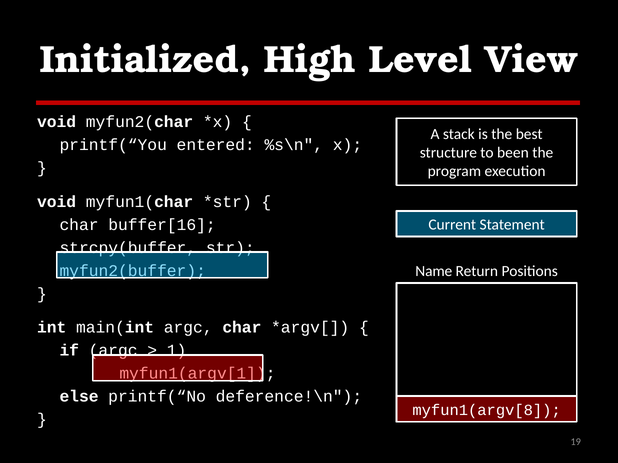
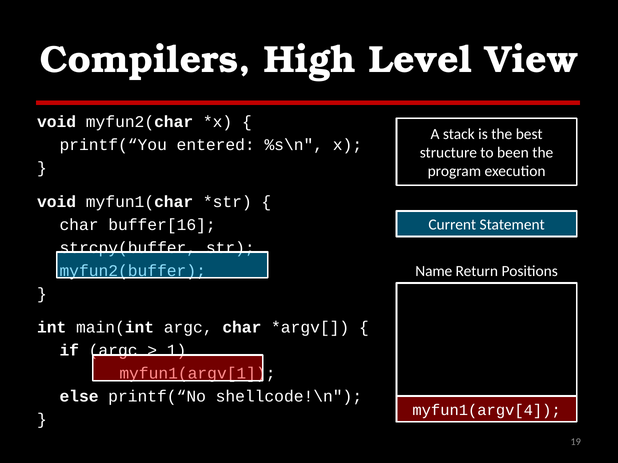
Initialized: Initialized -> Compilers (146, 60)
deference!\n: deference!\n -> shellcode!\n (289, 397)
myfun1(argv[8: myfun1(argv[8 -> myfun1(argv[4 (487, 410)
